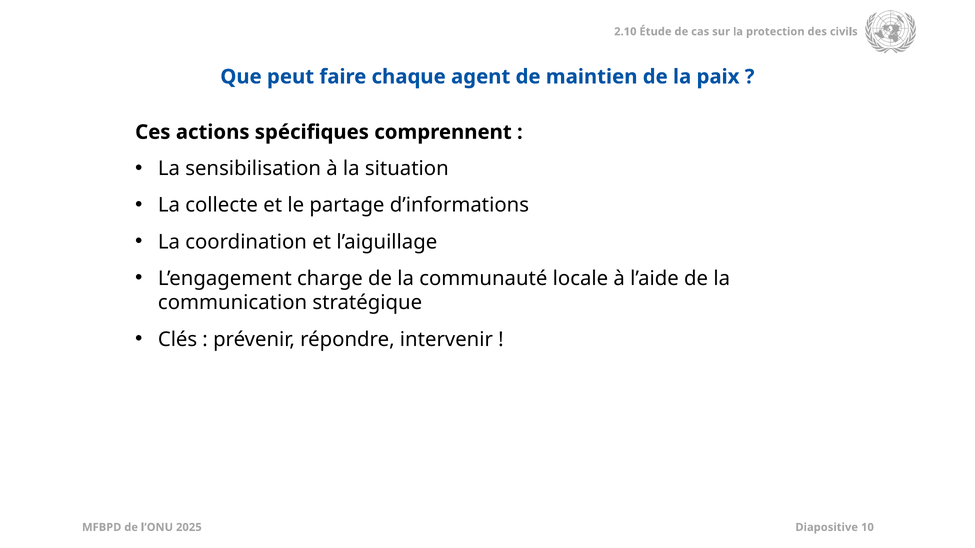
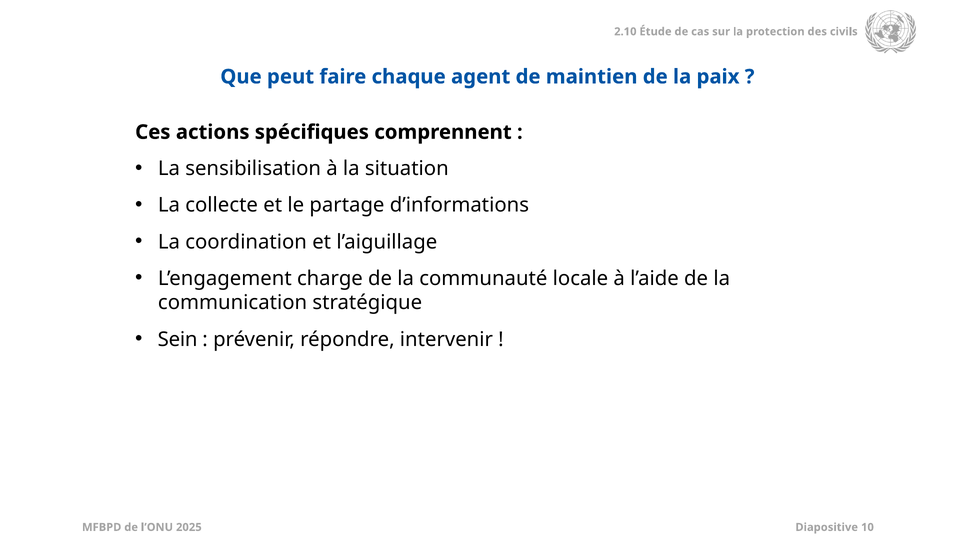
Clés: Clés -> Sein (178, 340)
